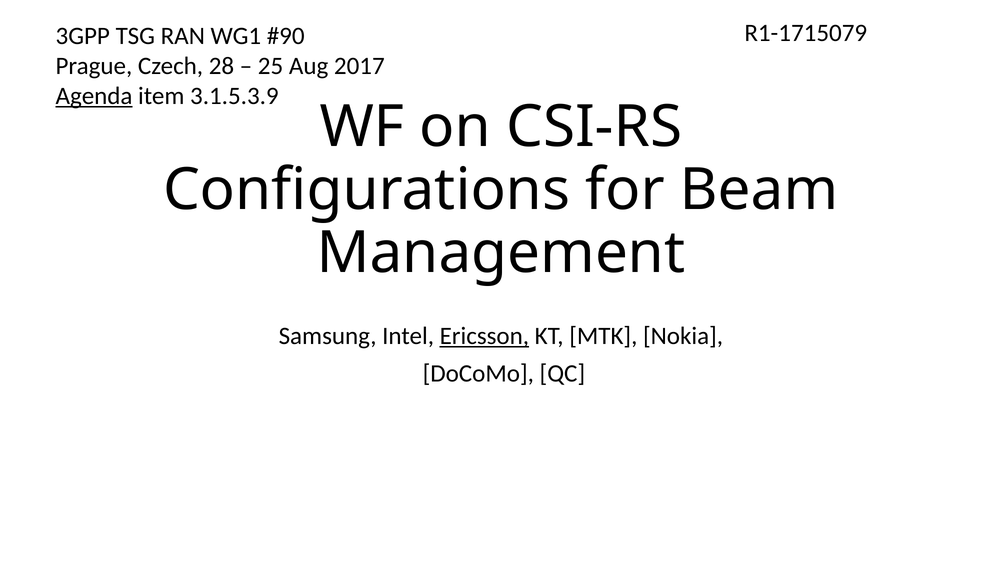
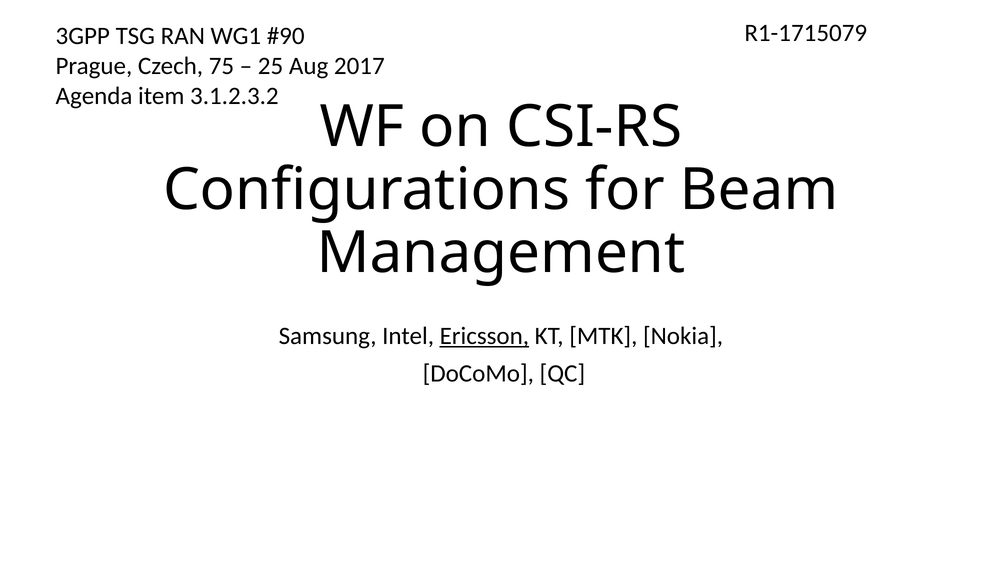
28: 28 -> 75 (221, 66)
Agenda underline: present -> none (94, 96)
3.1.5.3.9: 3.1.5.3.9 -> 3.1.2.3.2 (234, 96)
